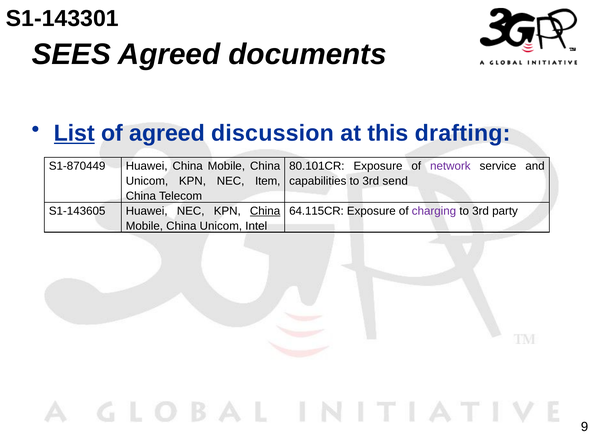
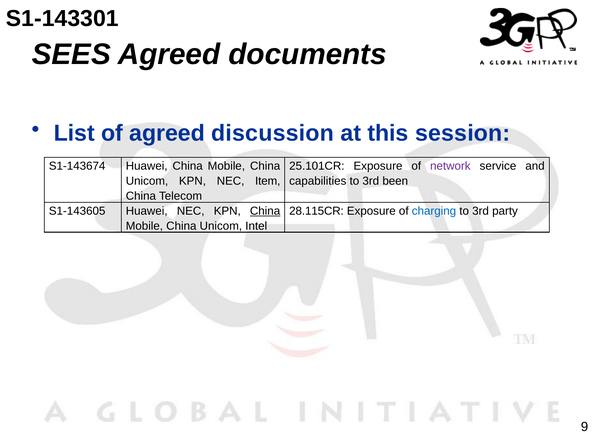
List underline: present -> none (74, 133)
drafting: drafting -> session (463, 133)
S1-870449: S1-870449 -> S1-143674 (77, 166)
80.101CR: 80.101CR -> 25.101CR (317, 166)
send: send -> been (395, 181)
64.115CR: 64.115CR -> 28.115CR (317, 211)
charging colour: purple -> blue (434, 211)
